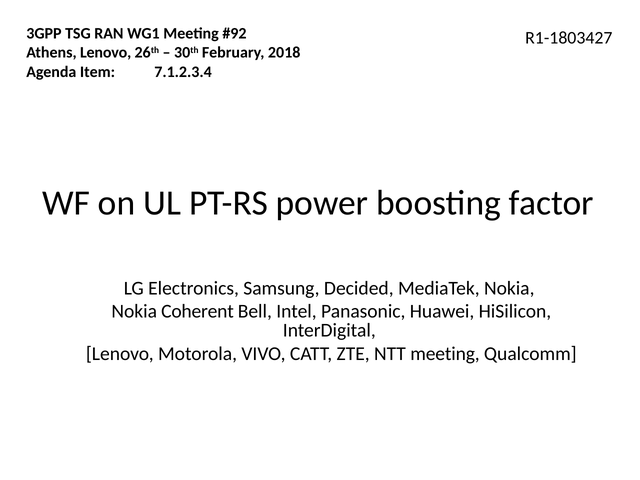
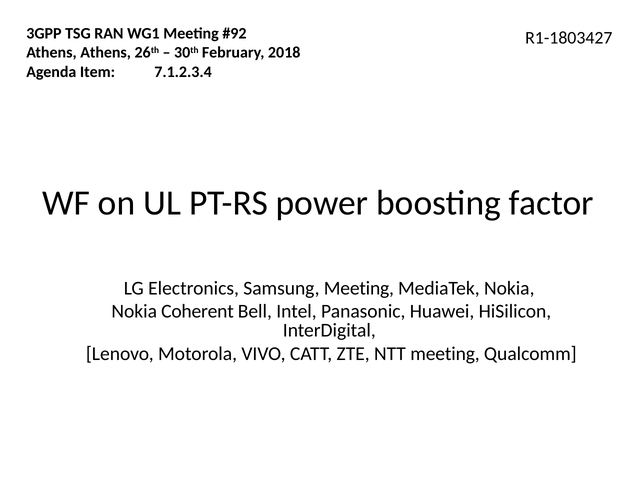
Athens Lenovo: Lenovo -> Athens (106, 53)
Samsung Decided: Decided -> Meeting (359, 288)
